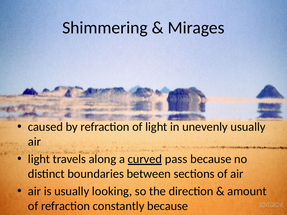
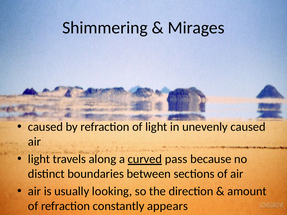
unevenly usually: usually -> caused (248, 127)
constantly because: because -> appears (168, 206)
